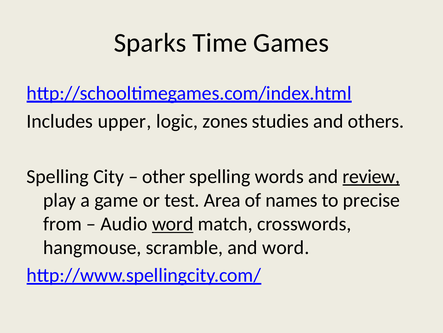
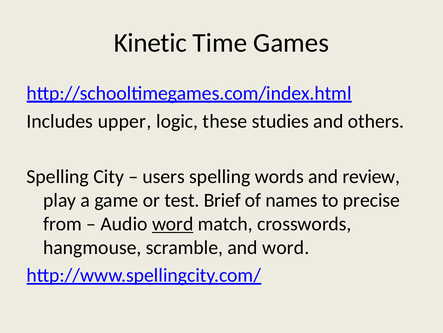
Sparks: Sparks -> Kinetic (150, 43)
zones: zones -> these (225, 121)
other: other -> users (164, 176)
review underline: present -> none (371, 176)
Area: Area -> Brief (222, 200)
